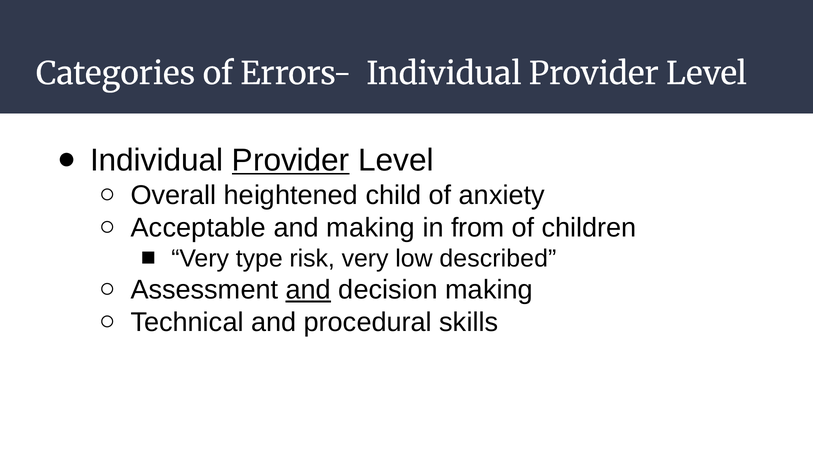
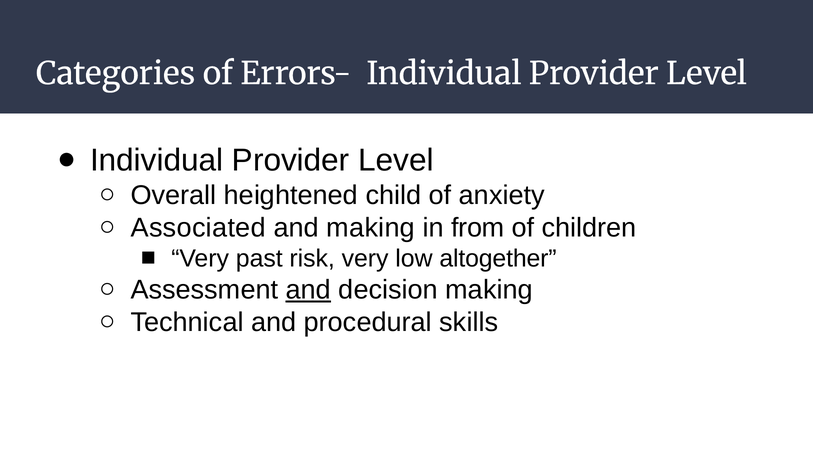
Provider underline: present -> none (291, 160)
Acceptable: Acceptable -> Associated (198, 228)
type: type -> past (259, 259)
described: described -> altogether (498, 259)
